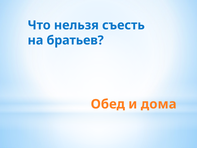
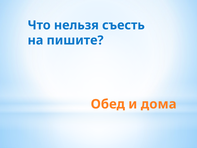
братьев: братьев -> пишите (75, 40)
